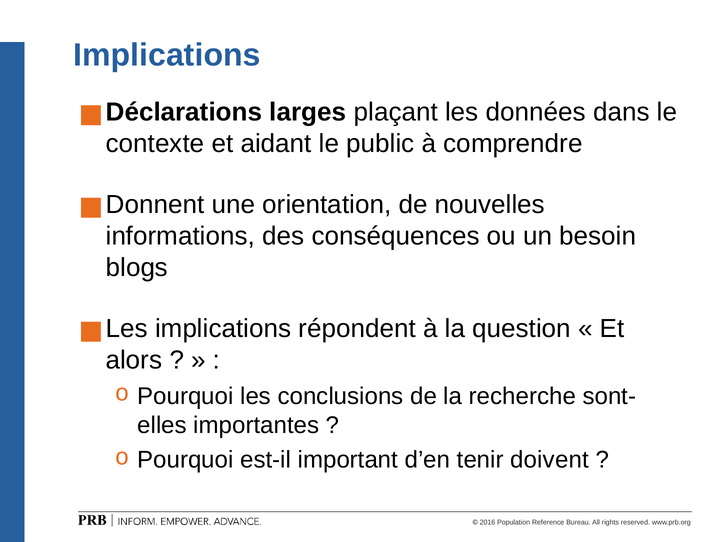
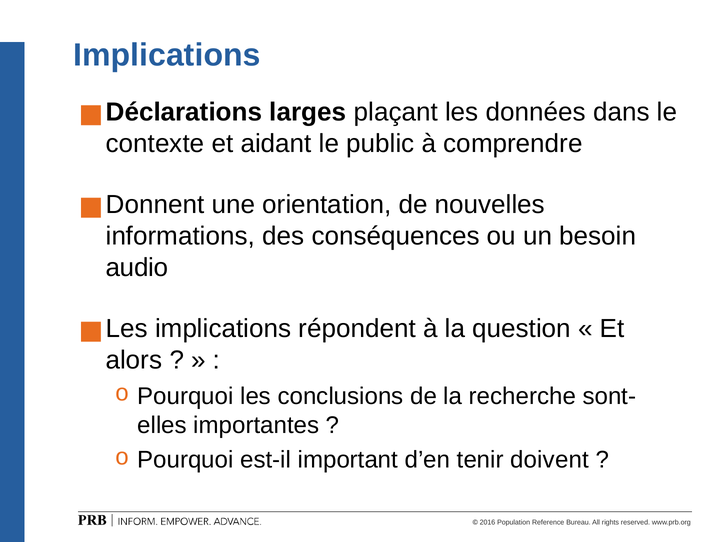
blogs: blogs -> audio (137, 267)
